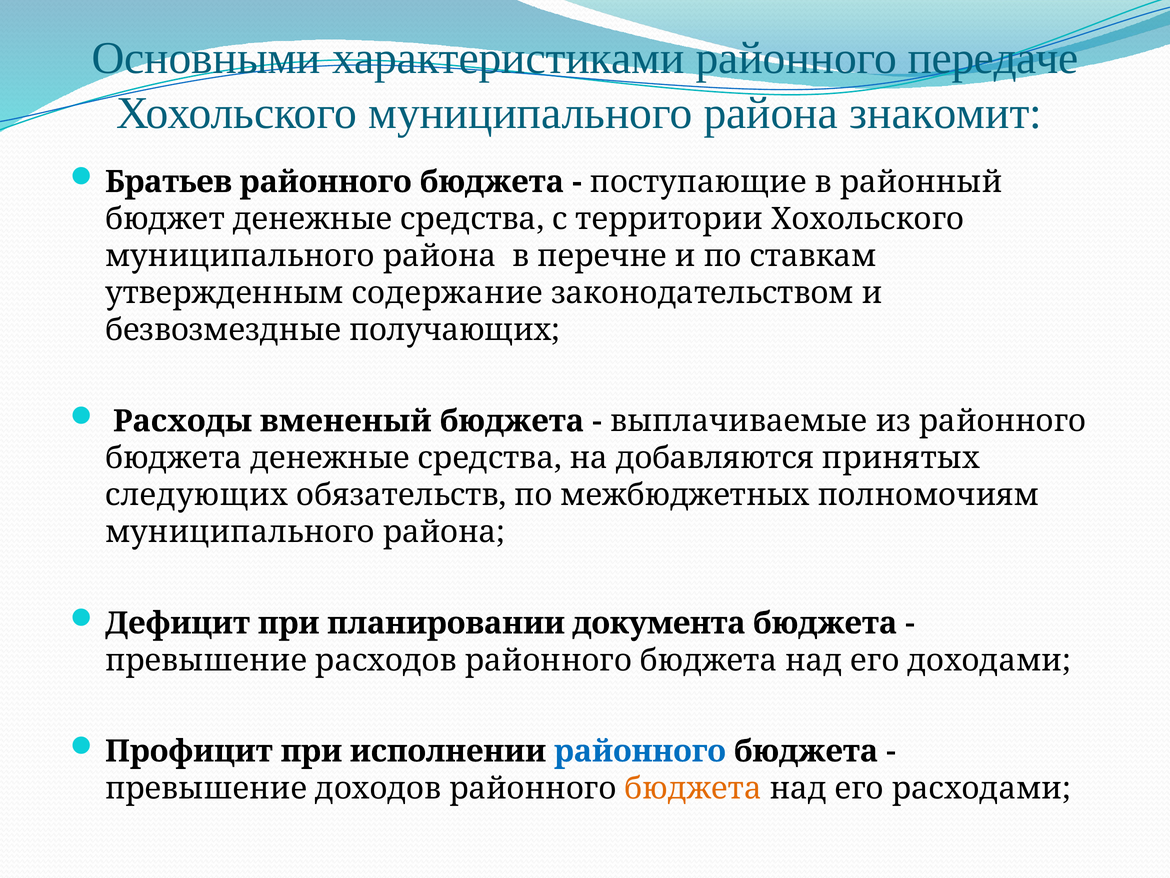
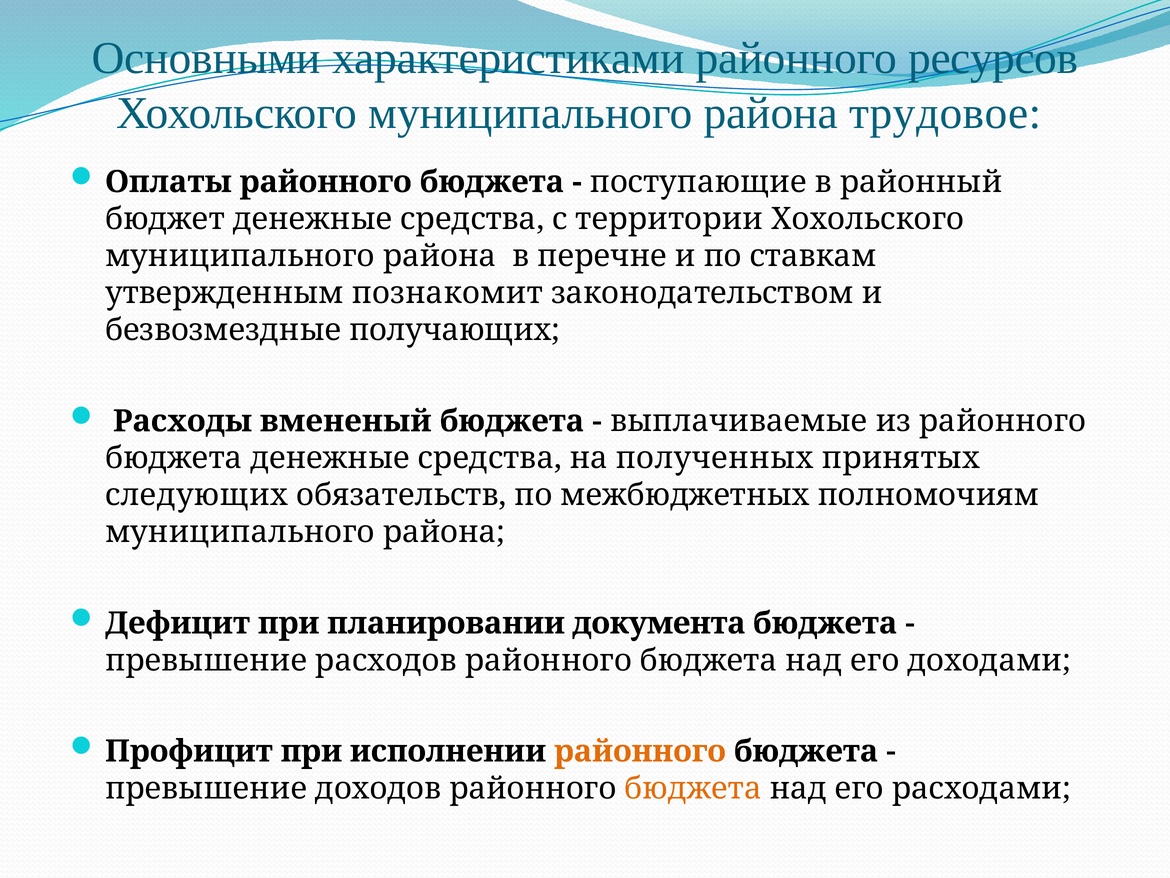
передаче: передаче -> ресурсов (993, 58)
знакомит: знакомит -> трудовое (945, 113)
Братьев: Братьев -> Оплаты (168, 182)
содержание: содержание -> познакомит (447, 293)
добавляются: добавляются -> полученных (715, 458)
районного colour: blue -> orange (640, 751)
